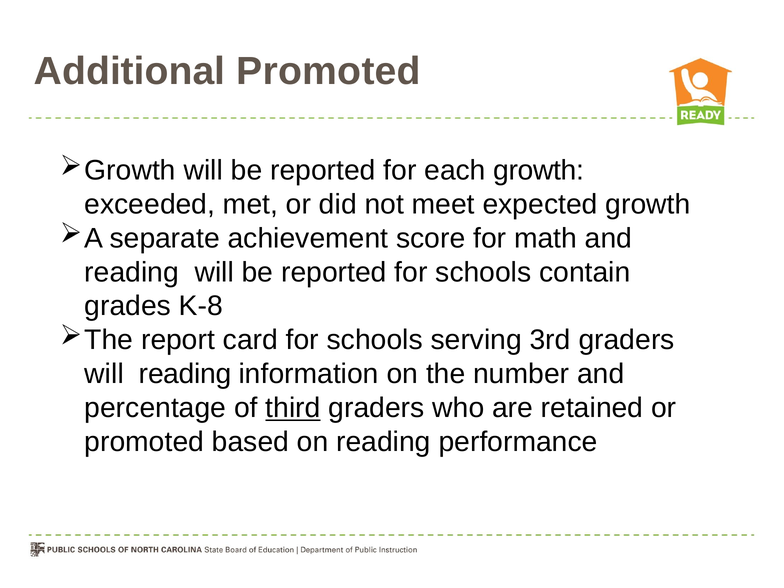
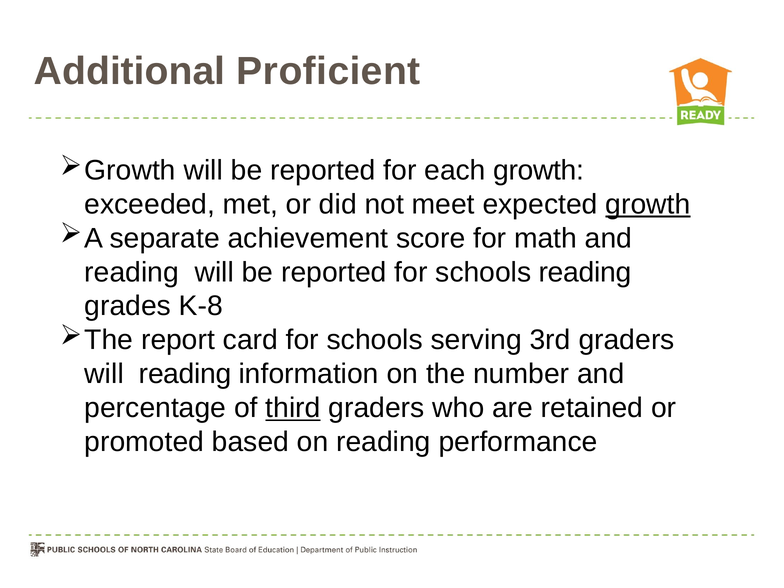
Additional Promoted: Promoted -> Proficient (328, 71)
growth underline: none -> present (648, 204)
schools contain: contain -> reading (585, 272)
